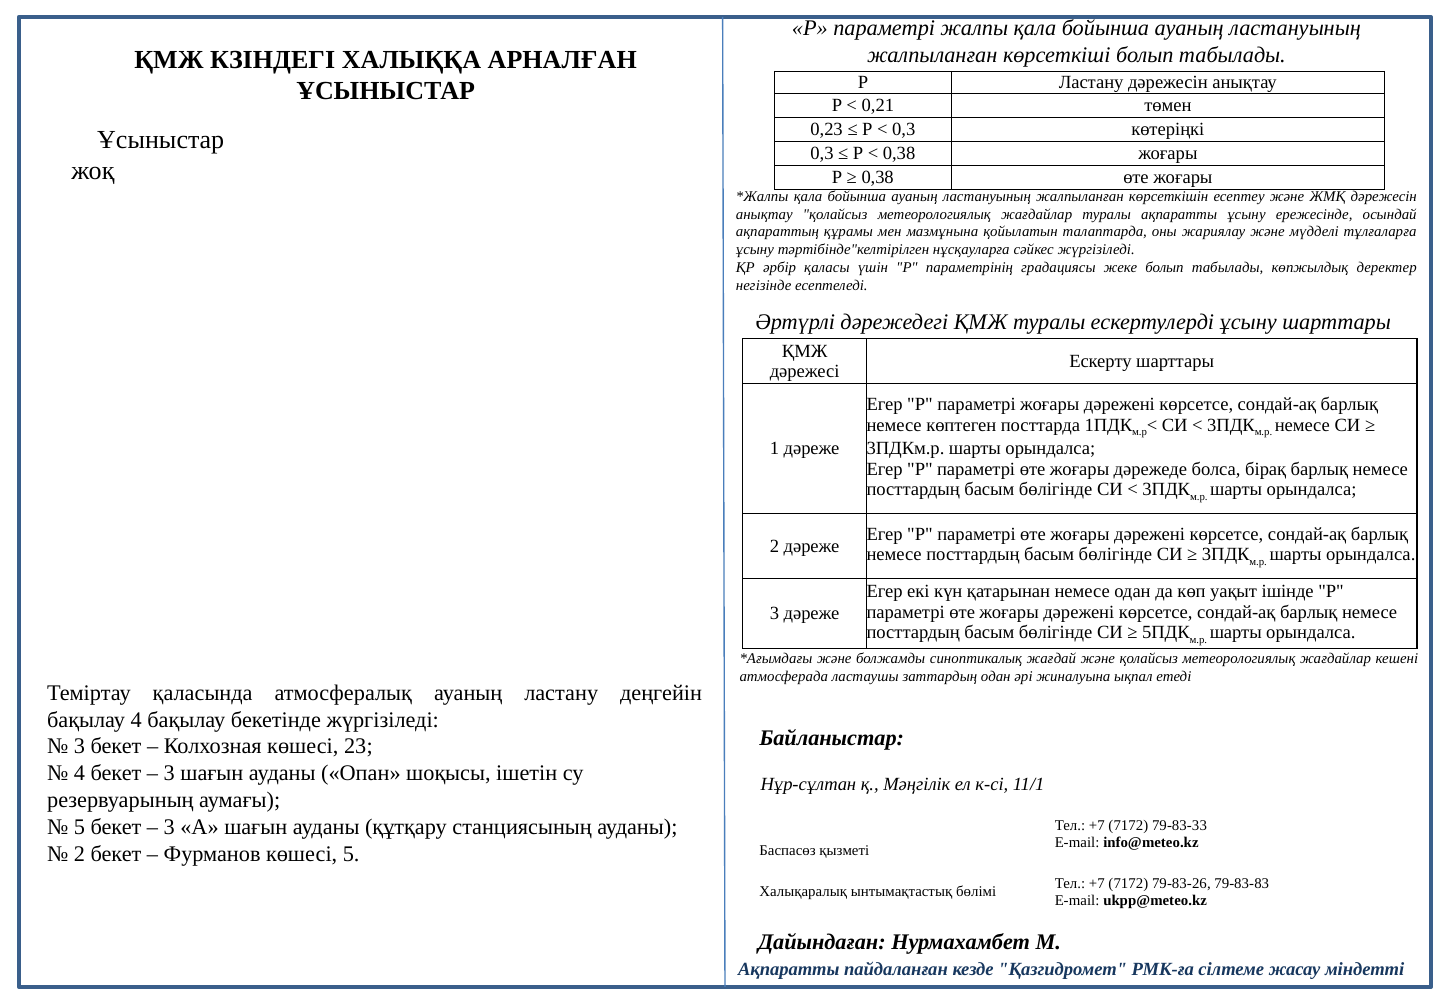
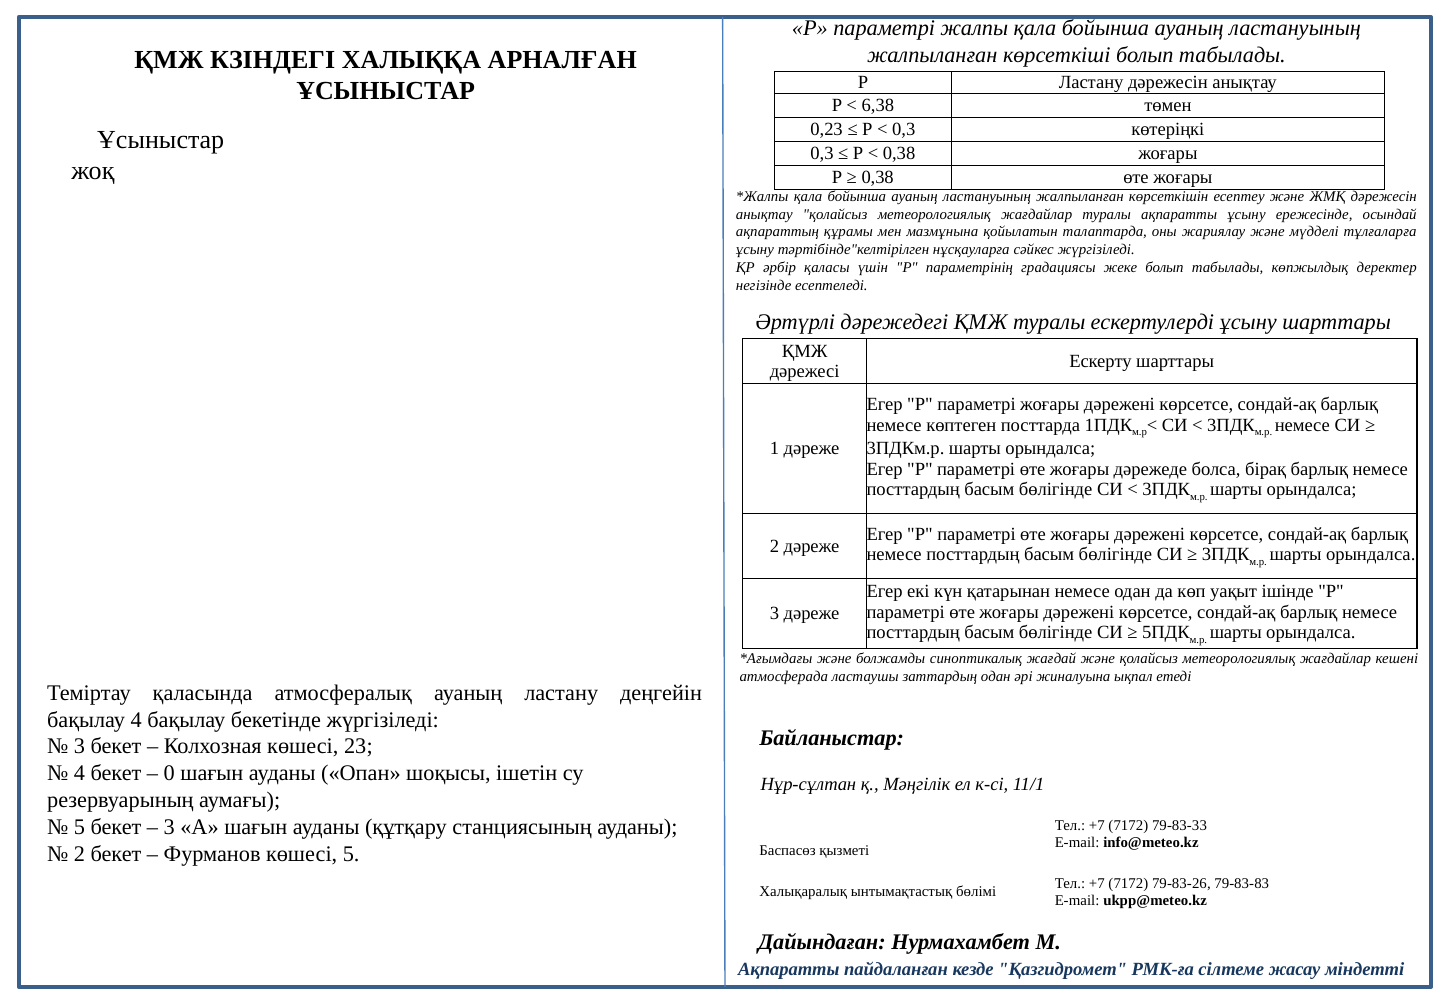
0,21: 0,21 -> 6,38 (878, 106)
3: 3 -> 0 (169, 773)
